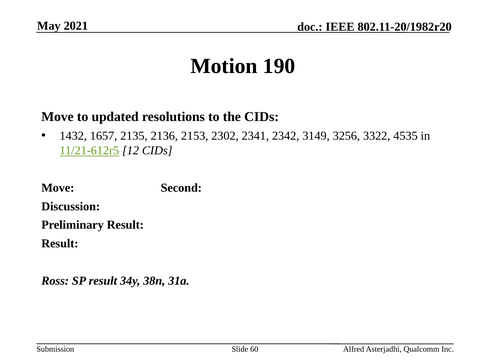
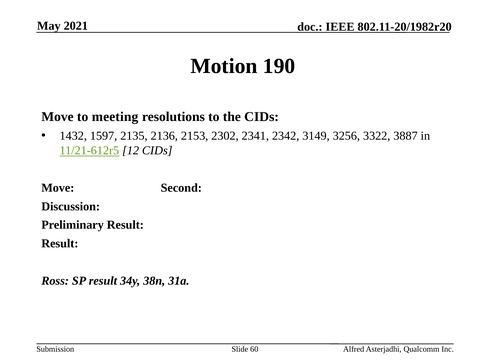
updated: updated -> meeting (115, 117)
1657: 1657 -> 1597 (104, 136)
4535: 4535 -> 3887 (406, 136)
